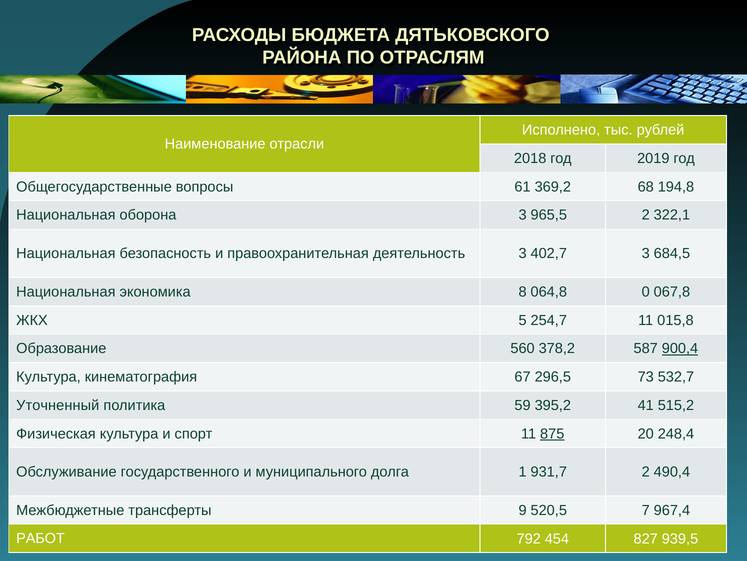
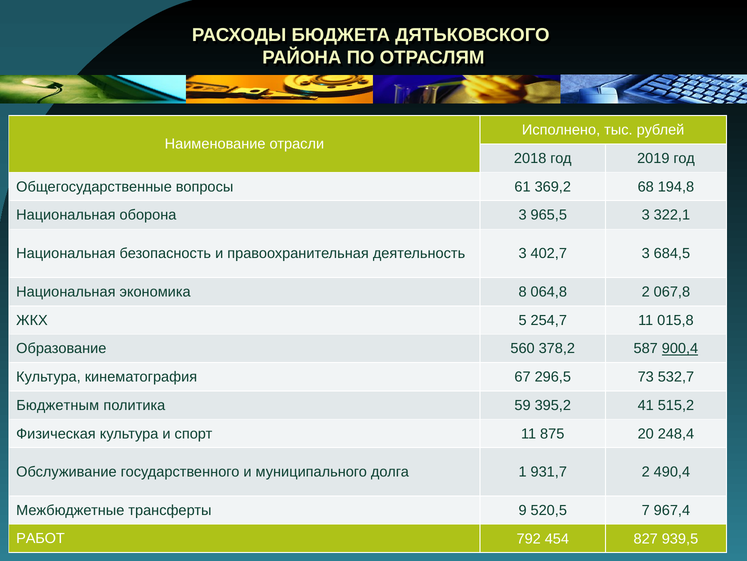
965,5 2: 2 -> 3 (646, 215)
064,8 0: 0 -> 2 (646, 292)
Уточненный: Уточненный -> Бюджетным (58, 405)
875 underline: present -> none (552, 433)
